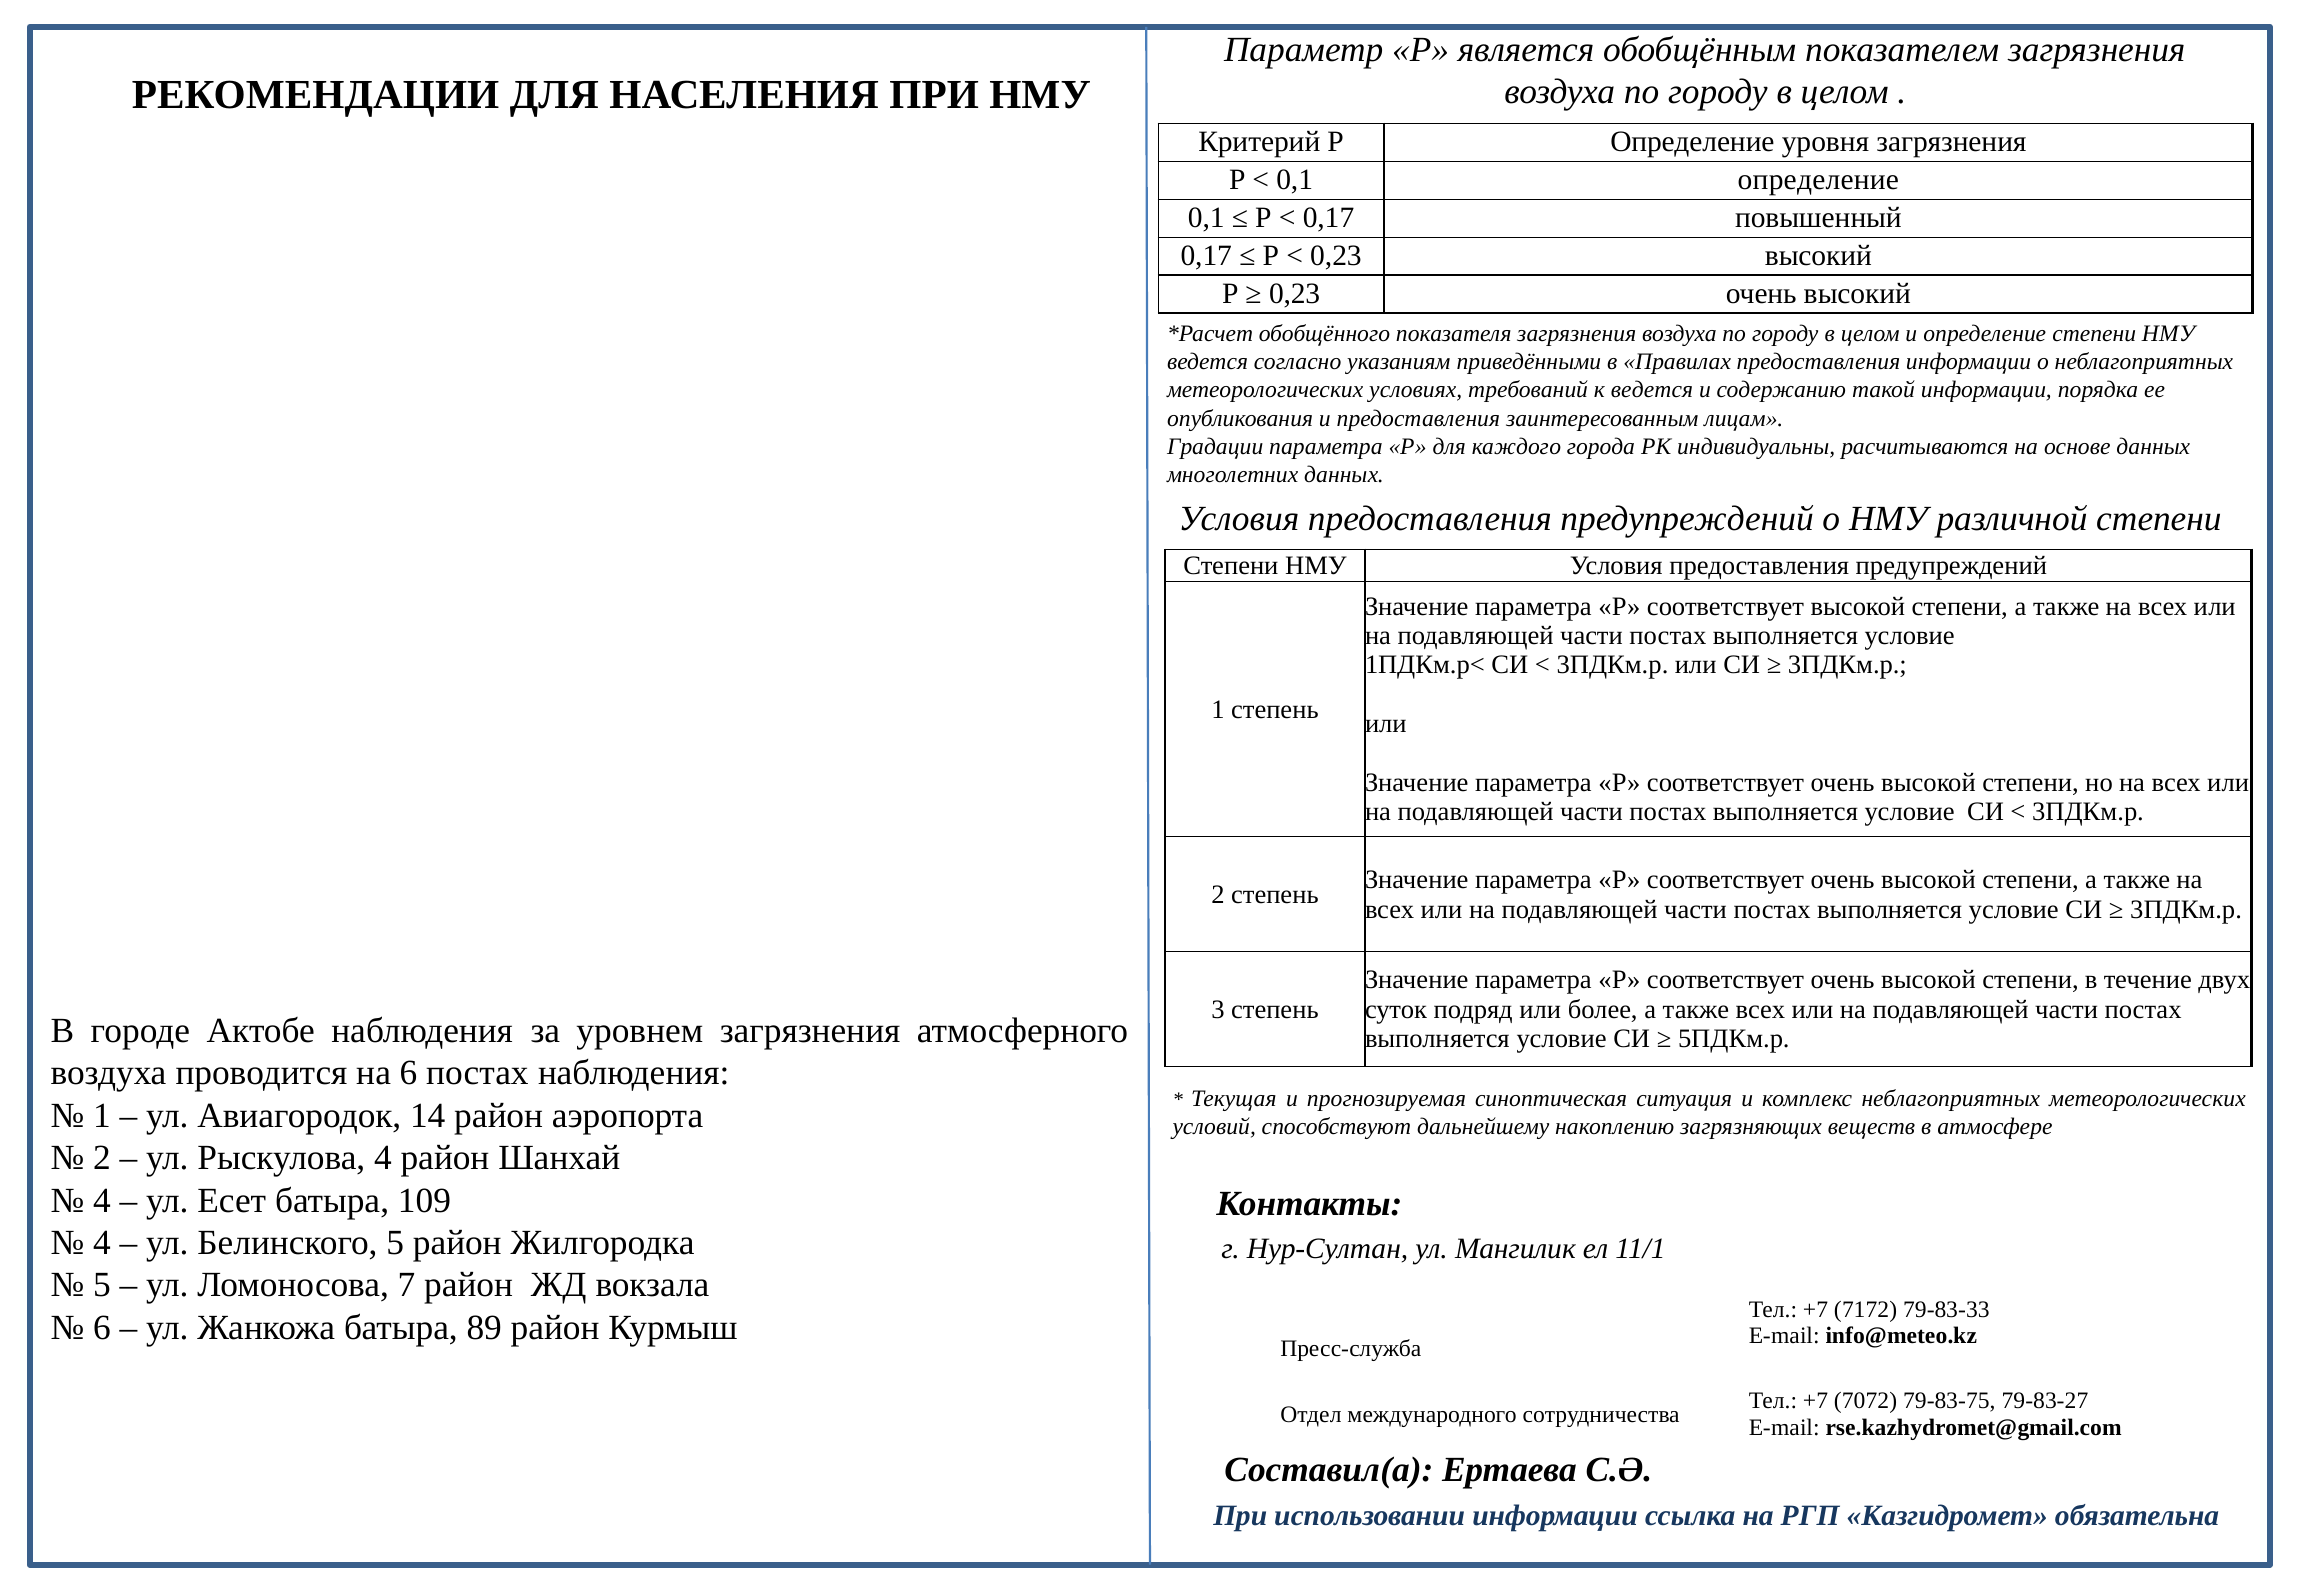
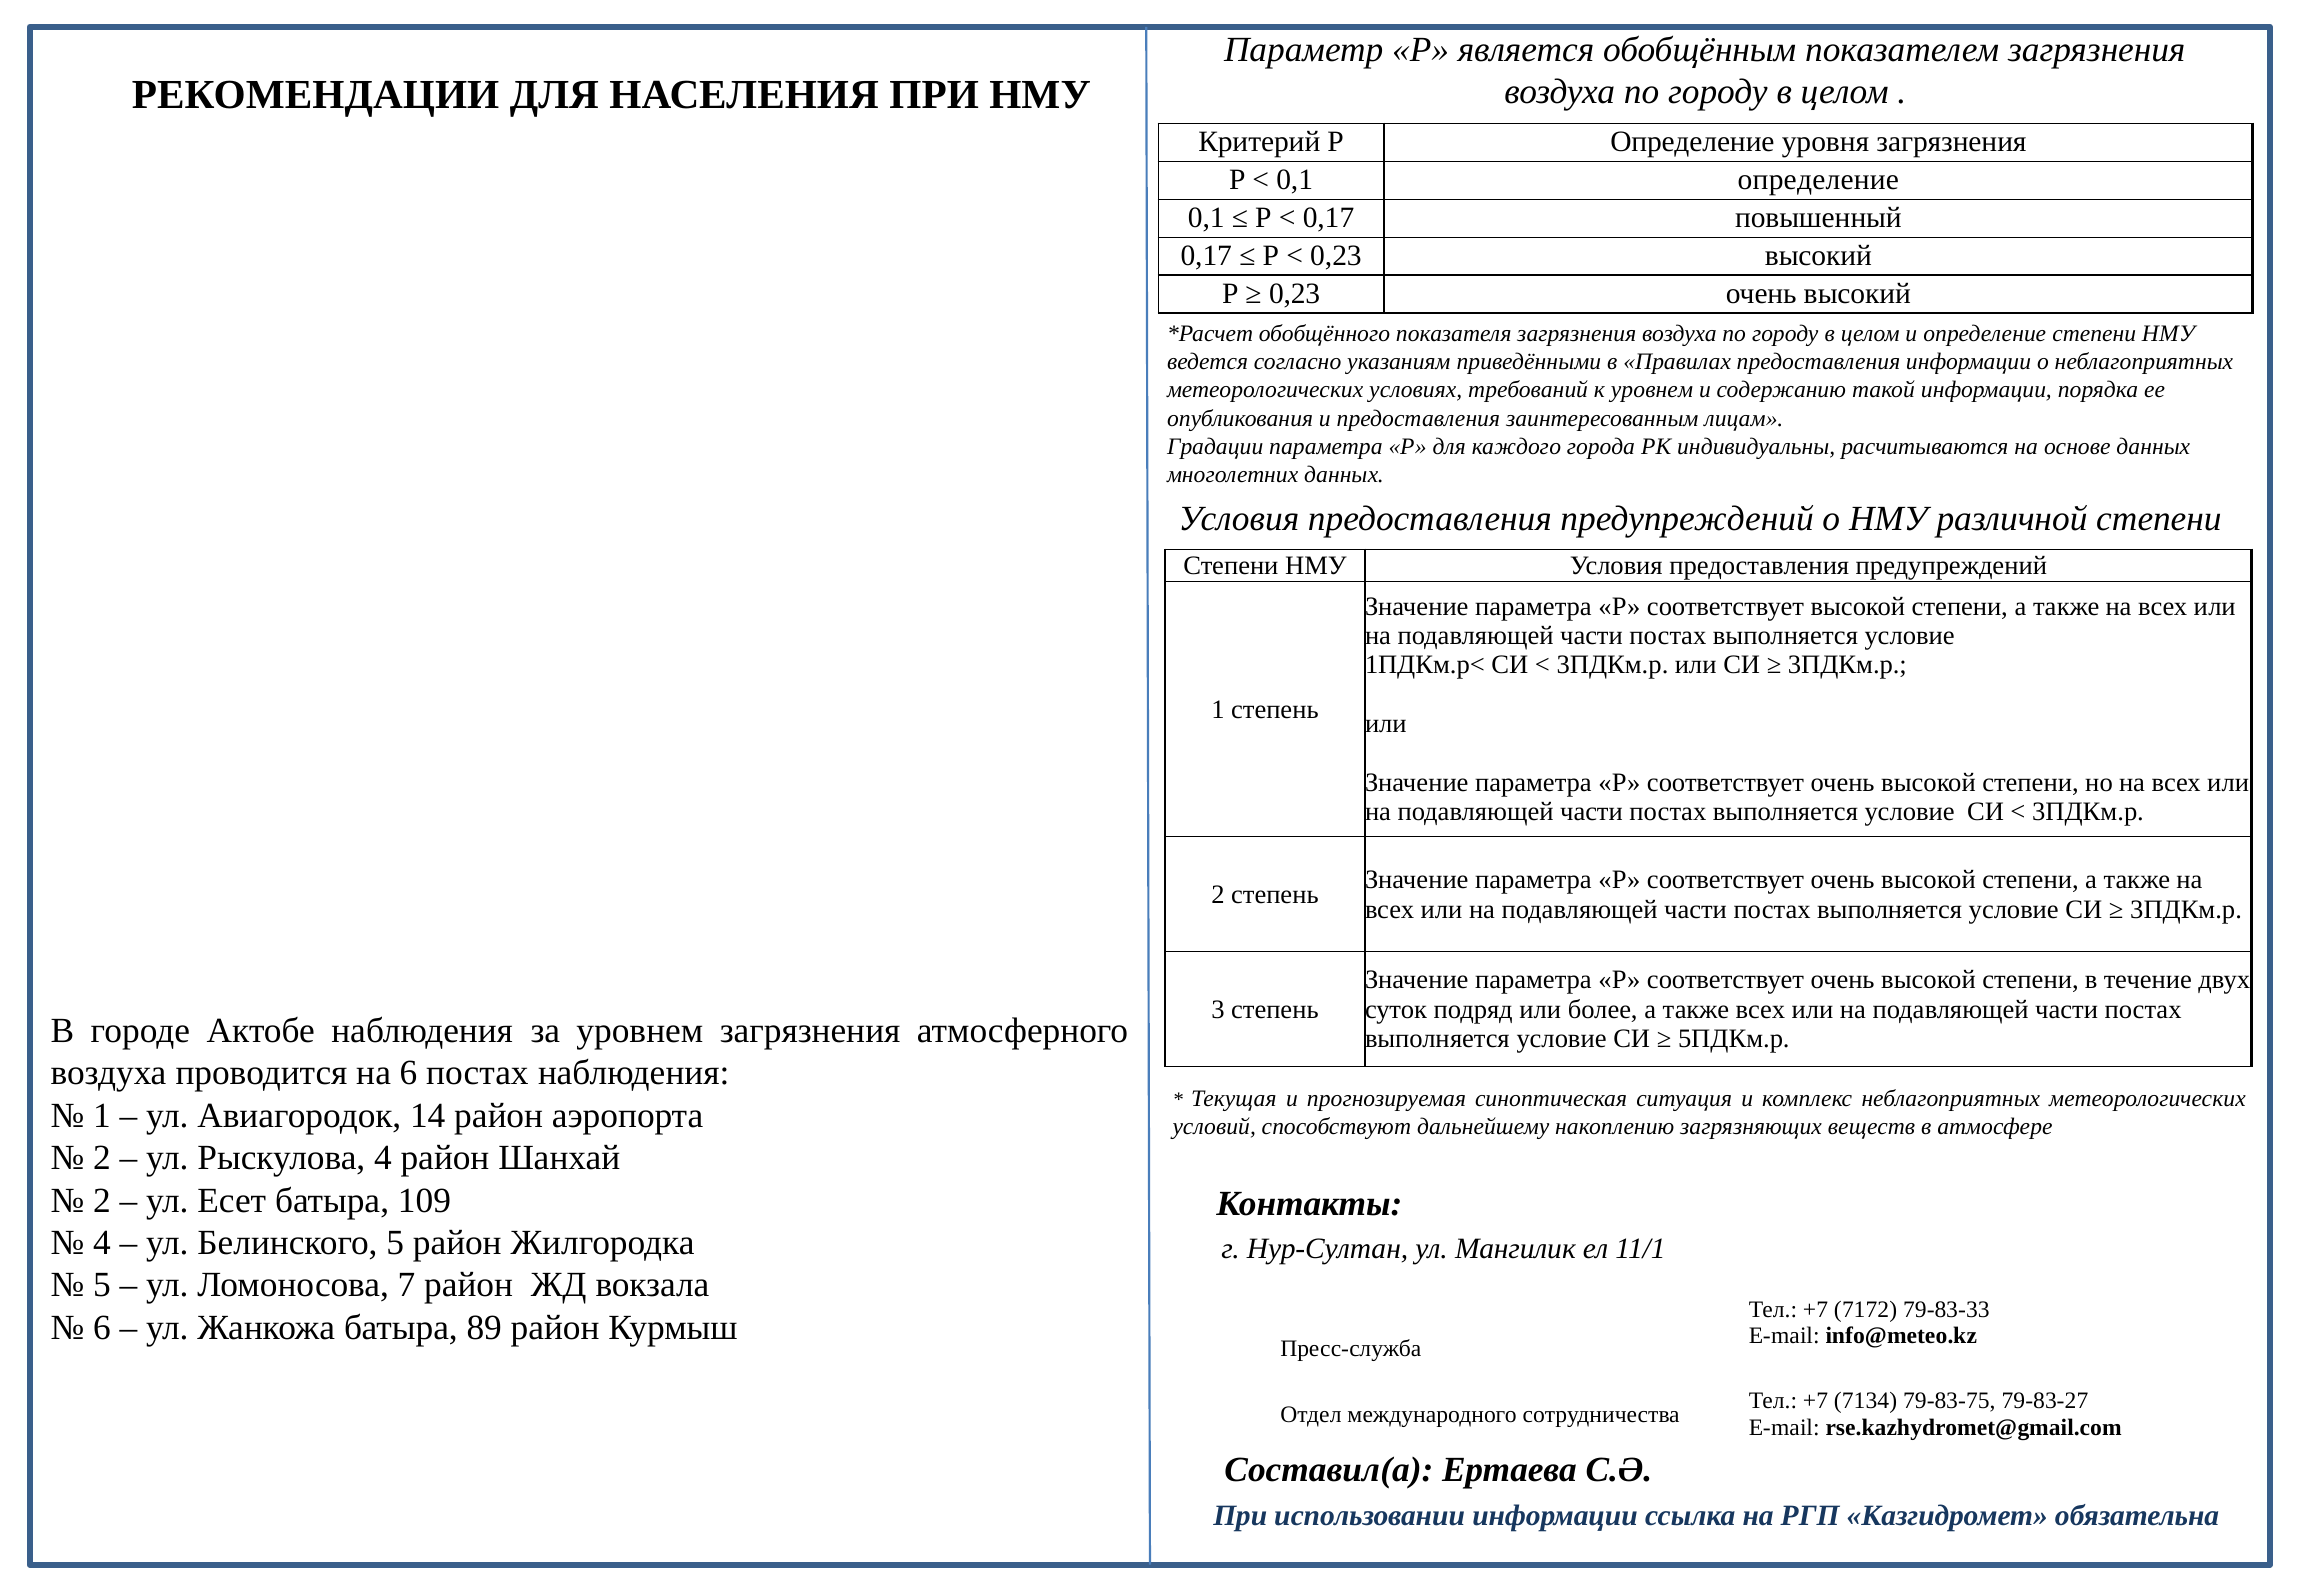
к ведется: ведется -> уровнем (1652, 390)
4: 4 -> 2 (102, 1201)
7072: 7072 -> 7134 (1866, 1401)
